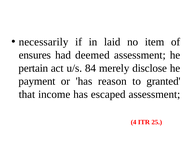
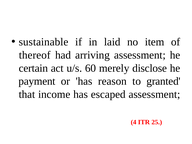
necessarily: necessarily -> sustainable (44, 42)
ensures: ensures -> thereof (35, 55)
deemed: deemed -> arriving (92, 55)
pertain: pertain -> certain (33, 68)
84: 84 -> 60 (91, 68)
